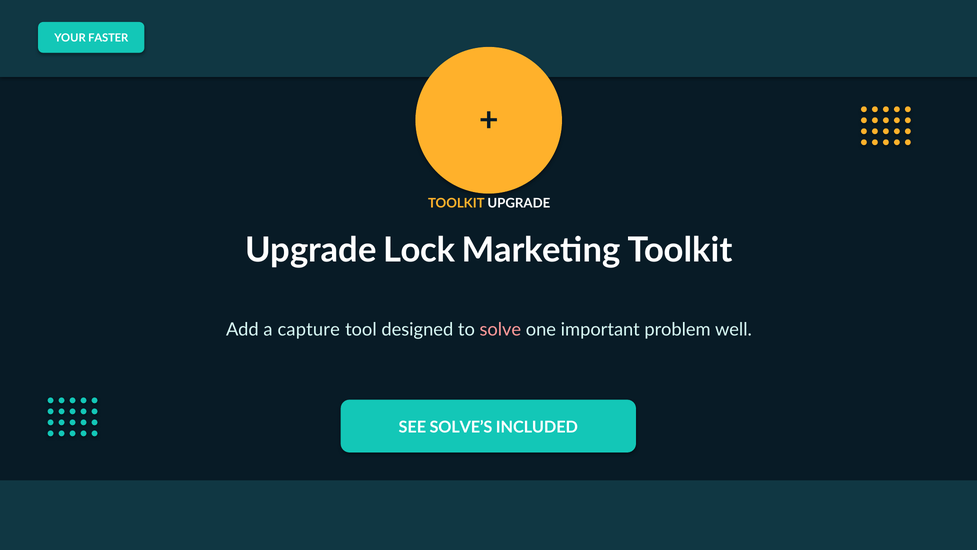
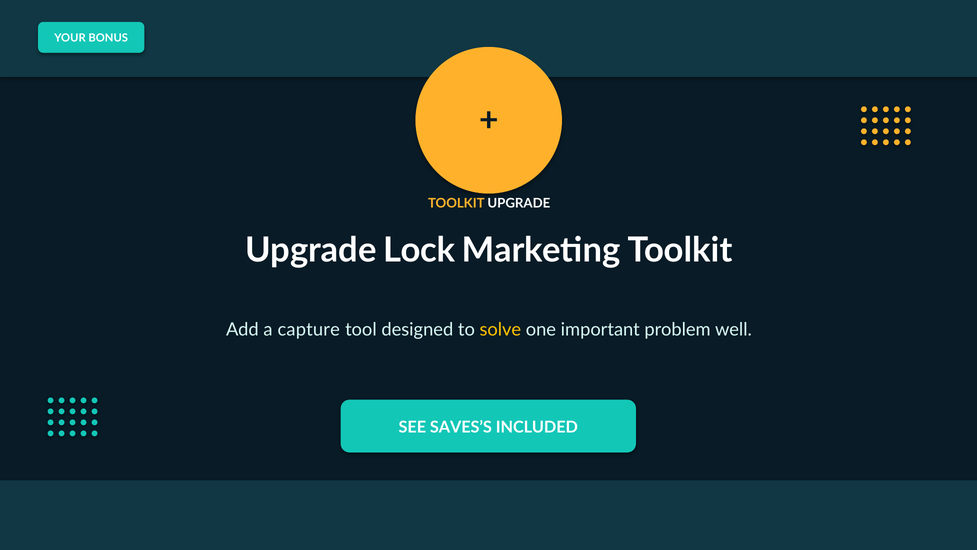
FASTER: FASTER -> BONUS (108, 38)
solve colour: pink -> yellow (500, 329)
SOLVE’S: SOLVE’S -> SAVES’S (461, 427)
